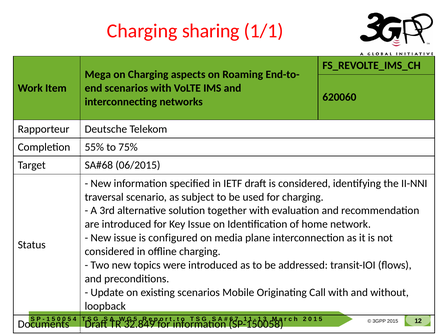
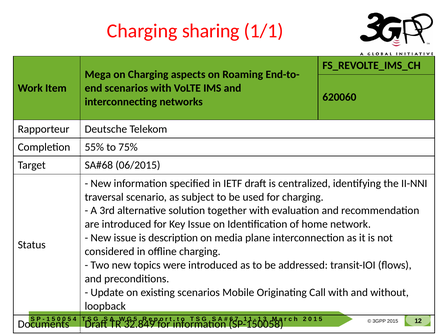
is considered: considered -> centralized (304, 183)
configured: configured -> description (173, 238)
